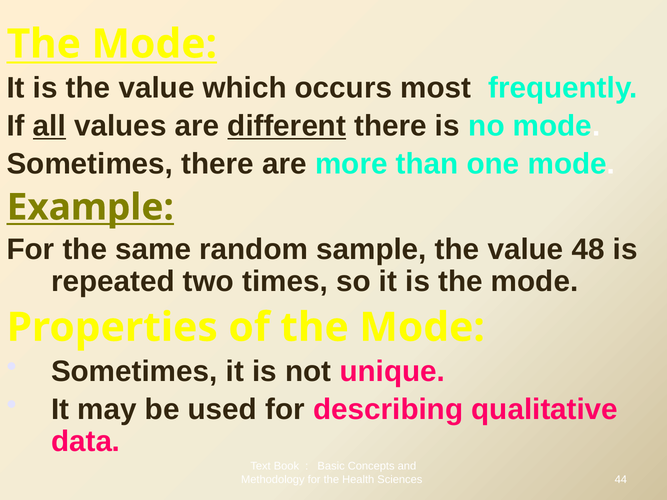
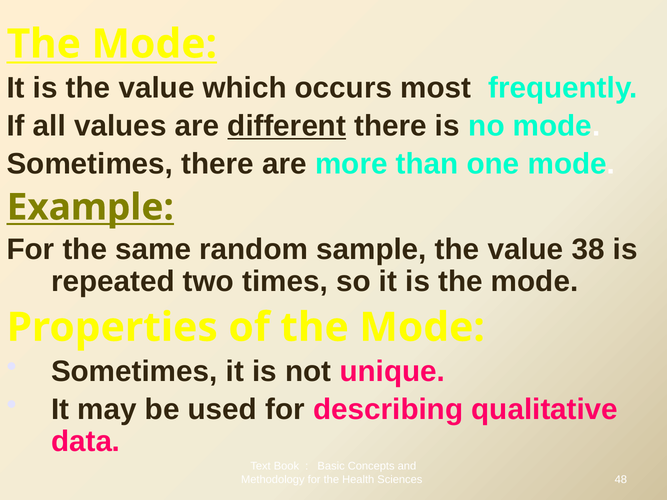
all underline: present -> none (49, 126)
48: 48 -> 38 (588, 249)
44: 44 -> 48 (621, 480)
